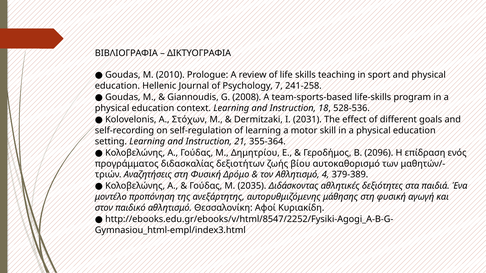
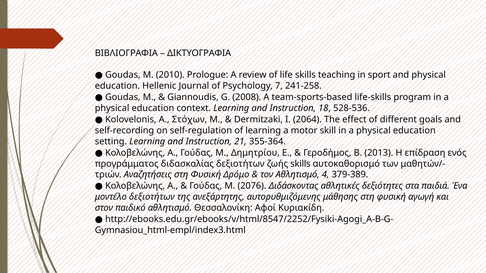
2031: 2031 -> 2064 (307, 120)
2096: 2096 -> 2013 (379, 153)
ζωής βίου: βίου -> skills (300, 164)
2035: 2035 -> 2076 (252, 186)
μοντέλο προπόνηση: προπόνηση -> δεξιοτήτων (152, 197)
